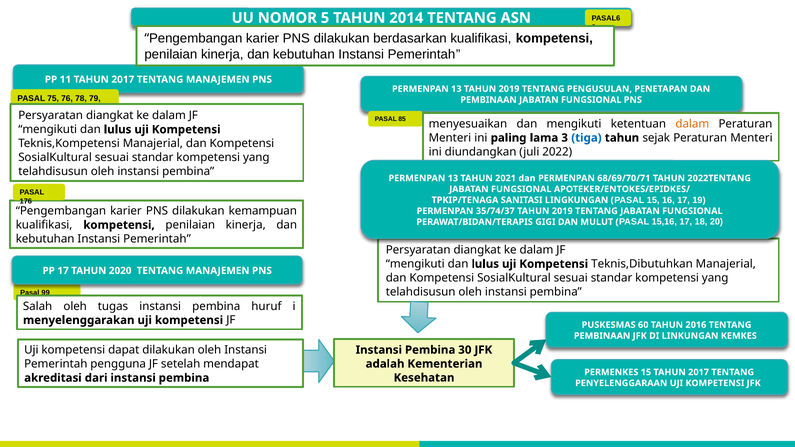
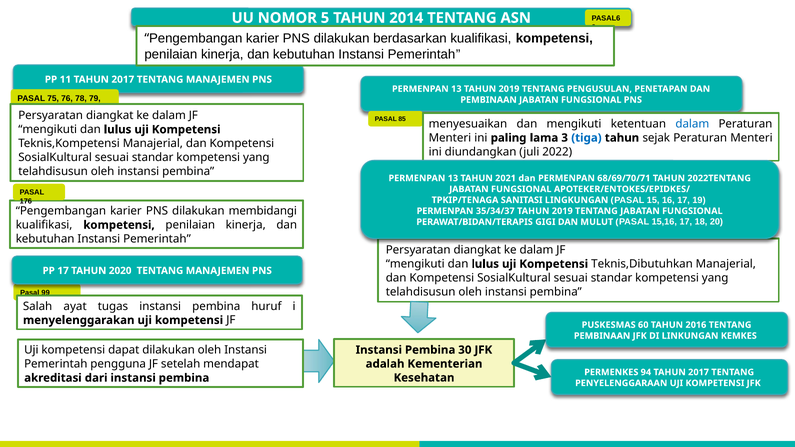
dalam colour: orange -> blue (692, 124)
kemampuan: kemampuan -> membidangi (263, 211)
35/74/37: 35/74/37 -> 35/34/37 (495, 211)
Salah oleh: oleh -> ayat (75, 306)
PERMENKES 15: 15 -> 94 (646, 372)
